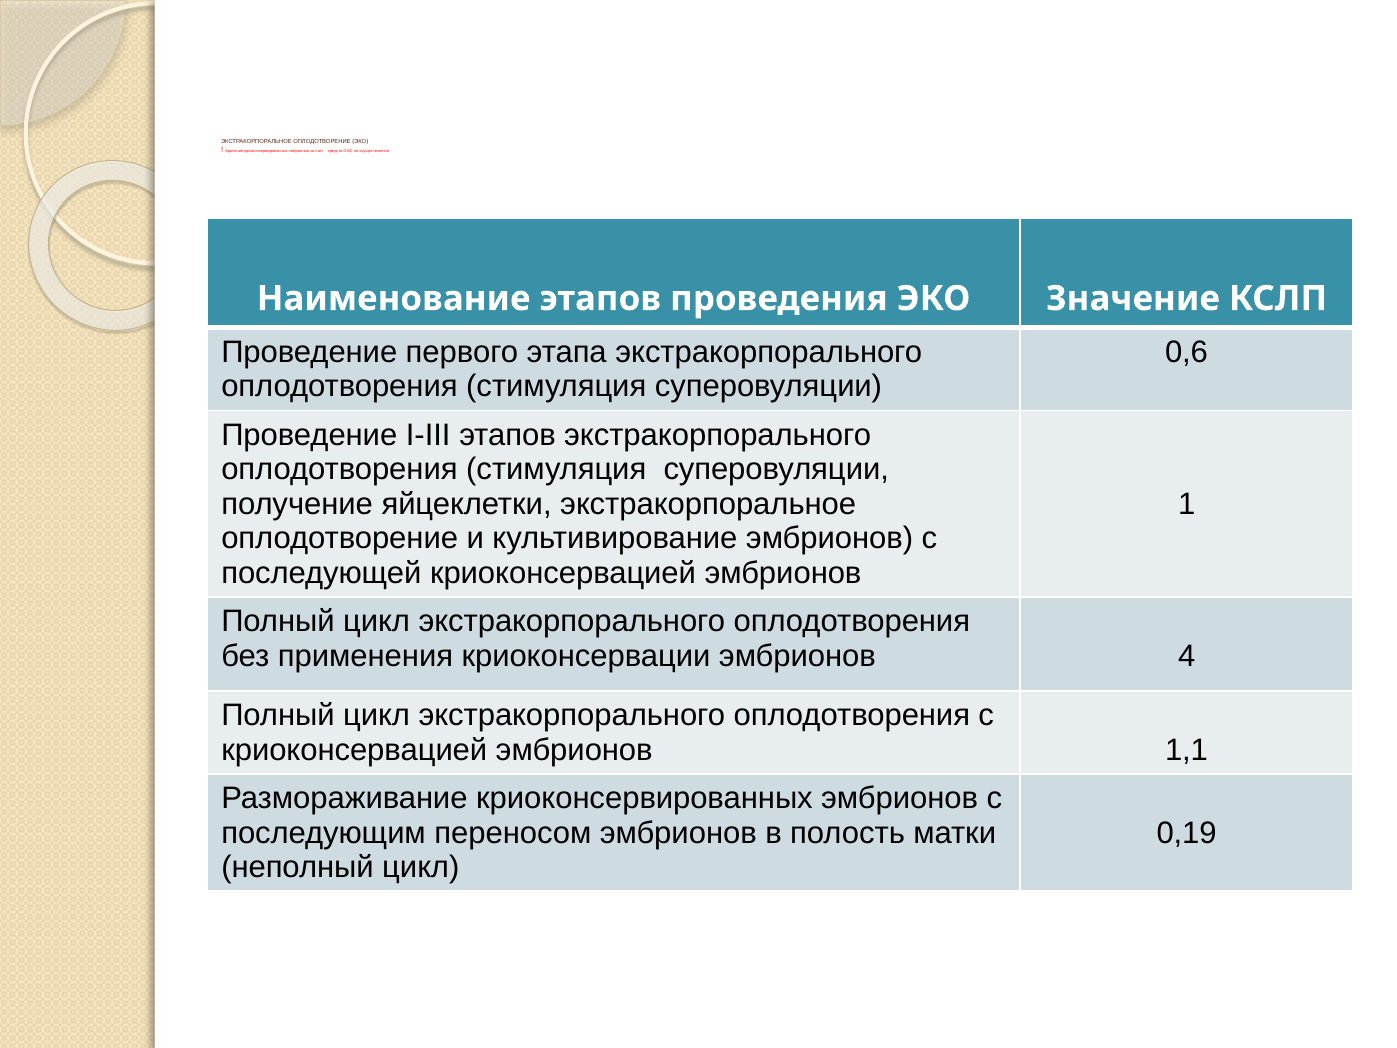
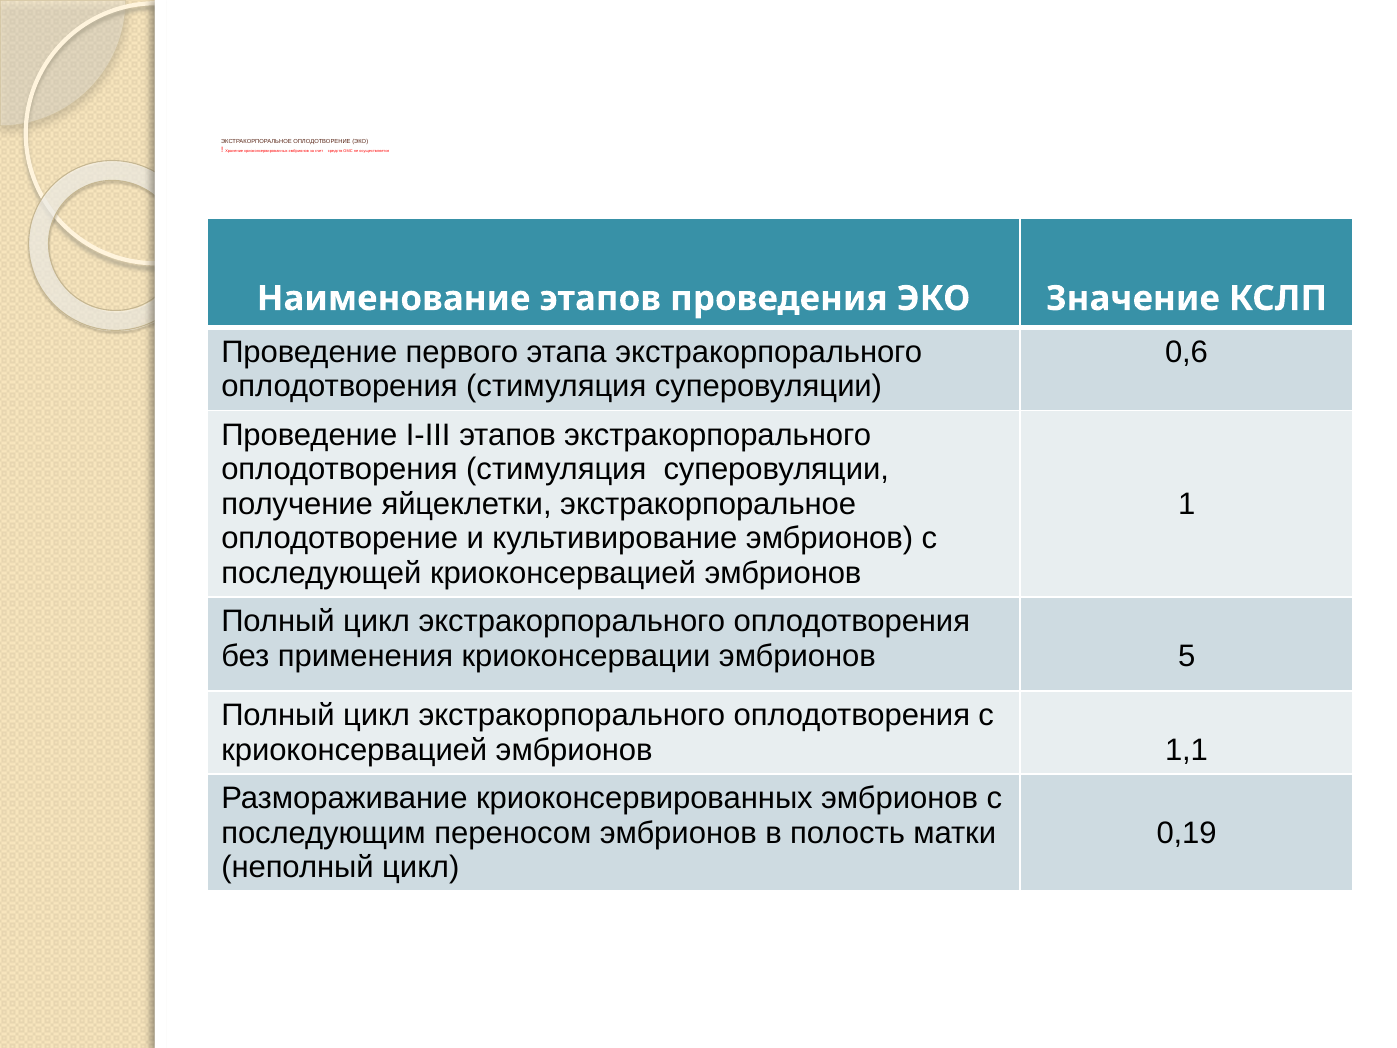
4: 4 -> 5 (1187, 656)
